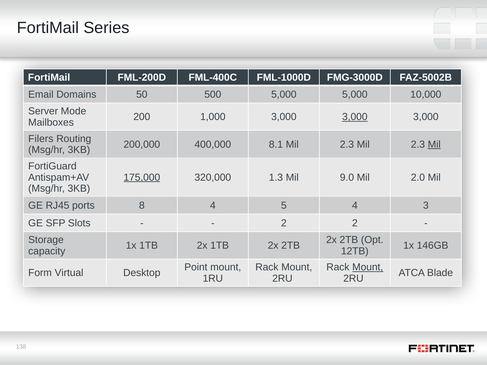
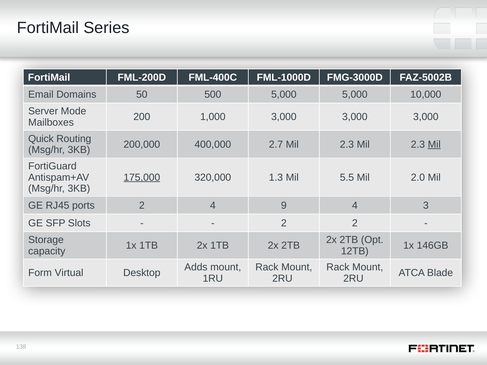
3,000 underline: present -> none (355, 117)
Filers: Filers -> Quick (41, 139)
8.1: 8.1 -> 2.7 (276, 144)
9.0: 9.0 -> 5.5 (347, 177)
ports 8: 8 -> 2 (142, 206)
5: 5 -> 9 (284, 206)
Point: Point -> Adds (196, 267)
Mount underline: present -> none (368, 267)
